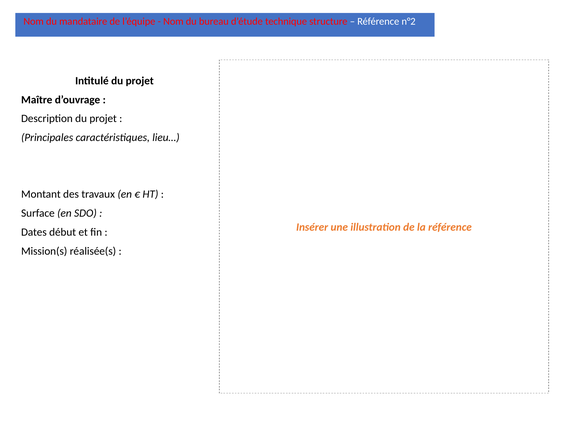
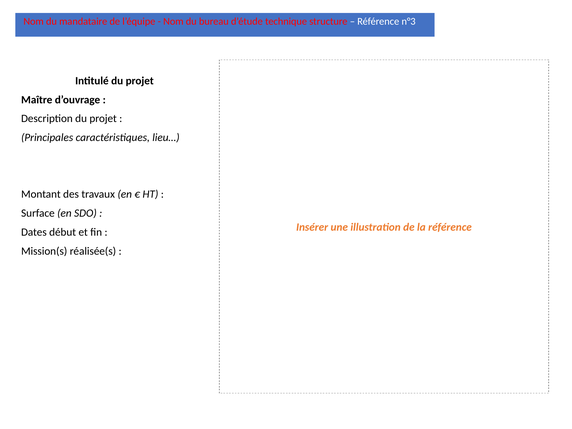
n°2: n°2 -> n°3 (409, 21)
